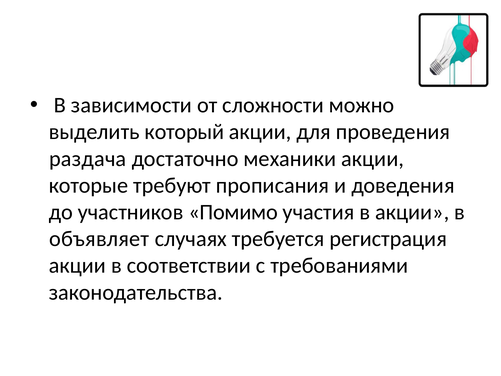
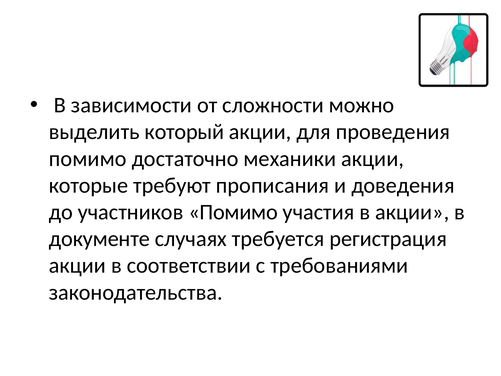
раздача: раздача -> помимо (88, 159)
объявляет: объявляет -> документе (99, 239)
